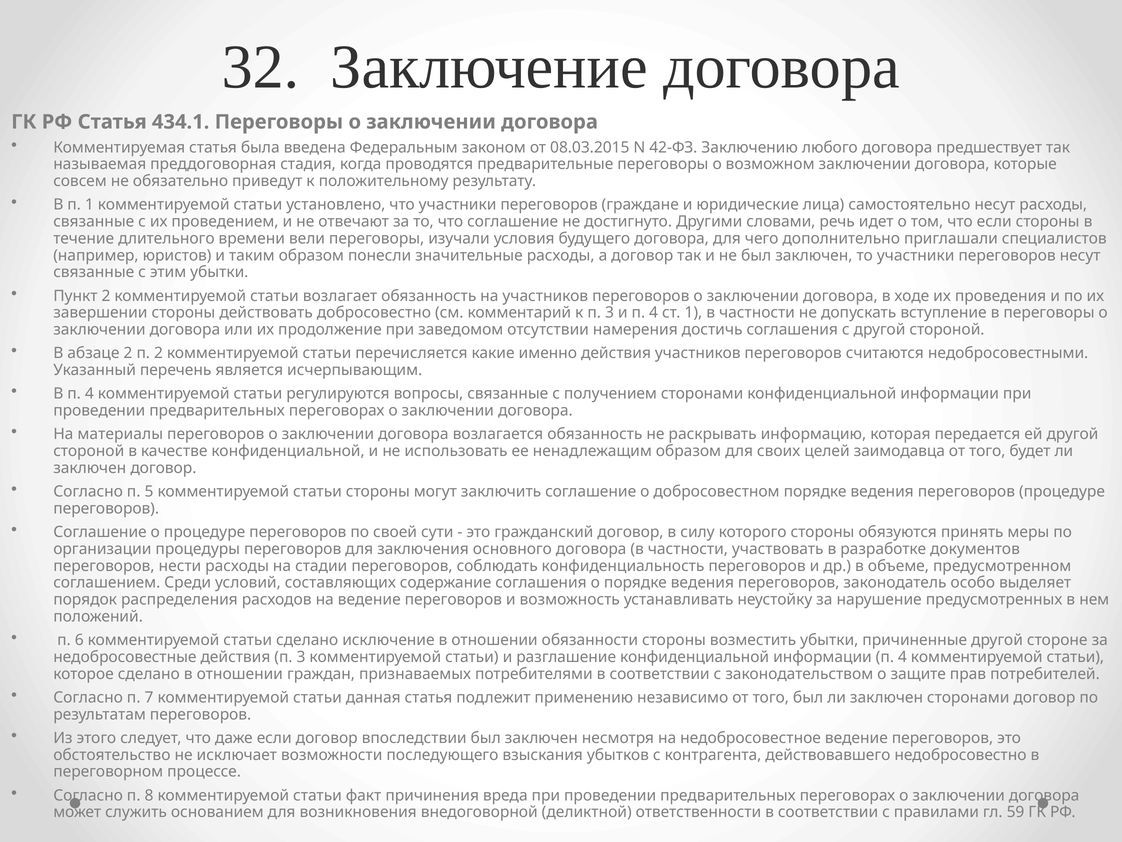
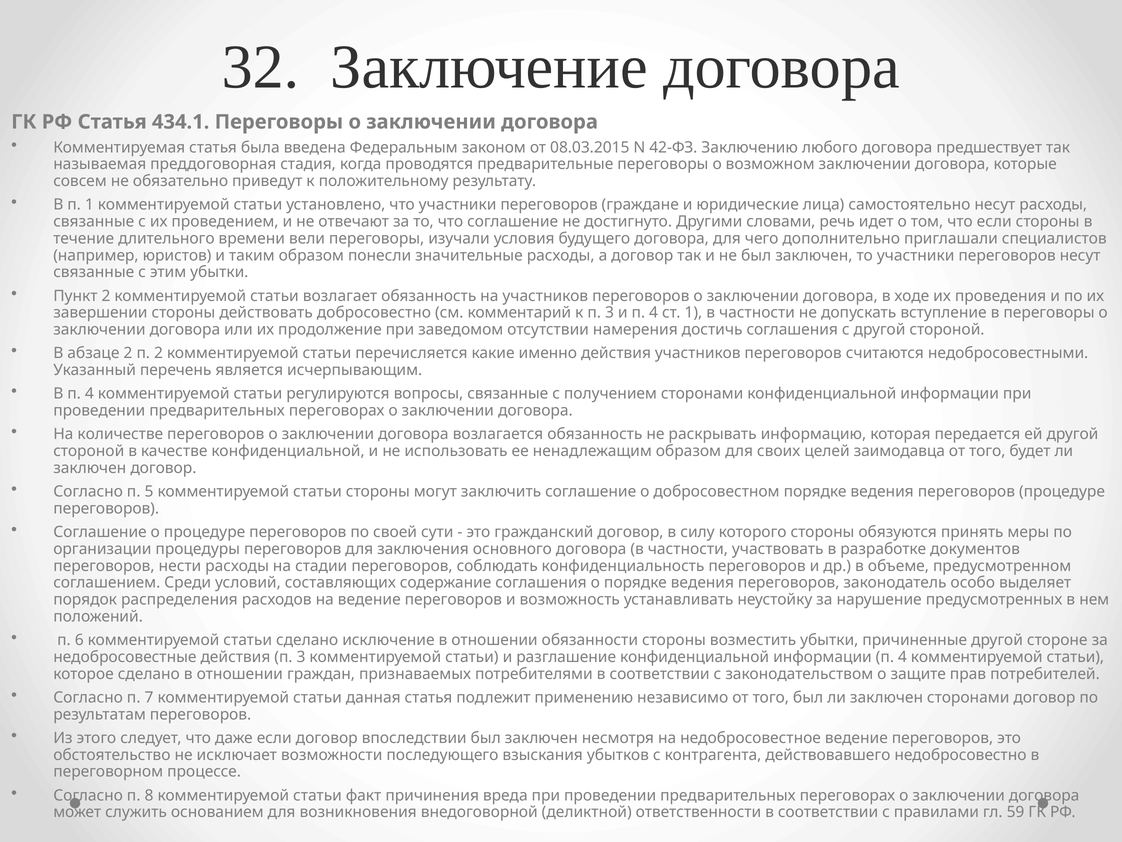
материалы: материалы -> количестве (120, 434)
